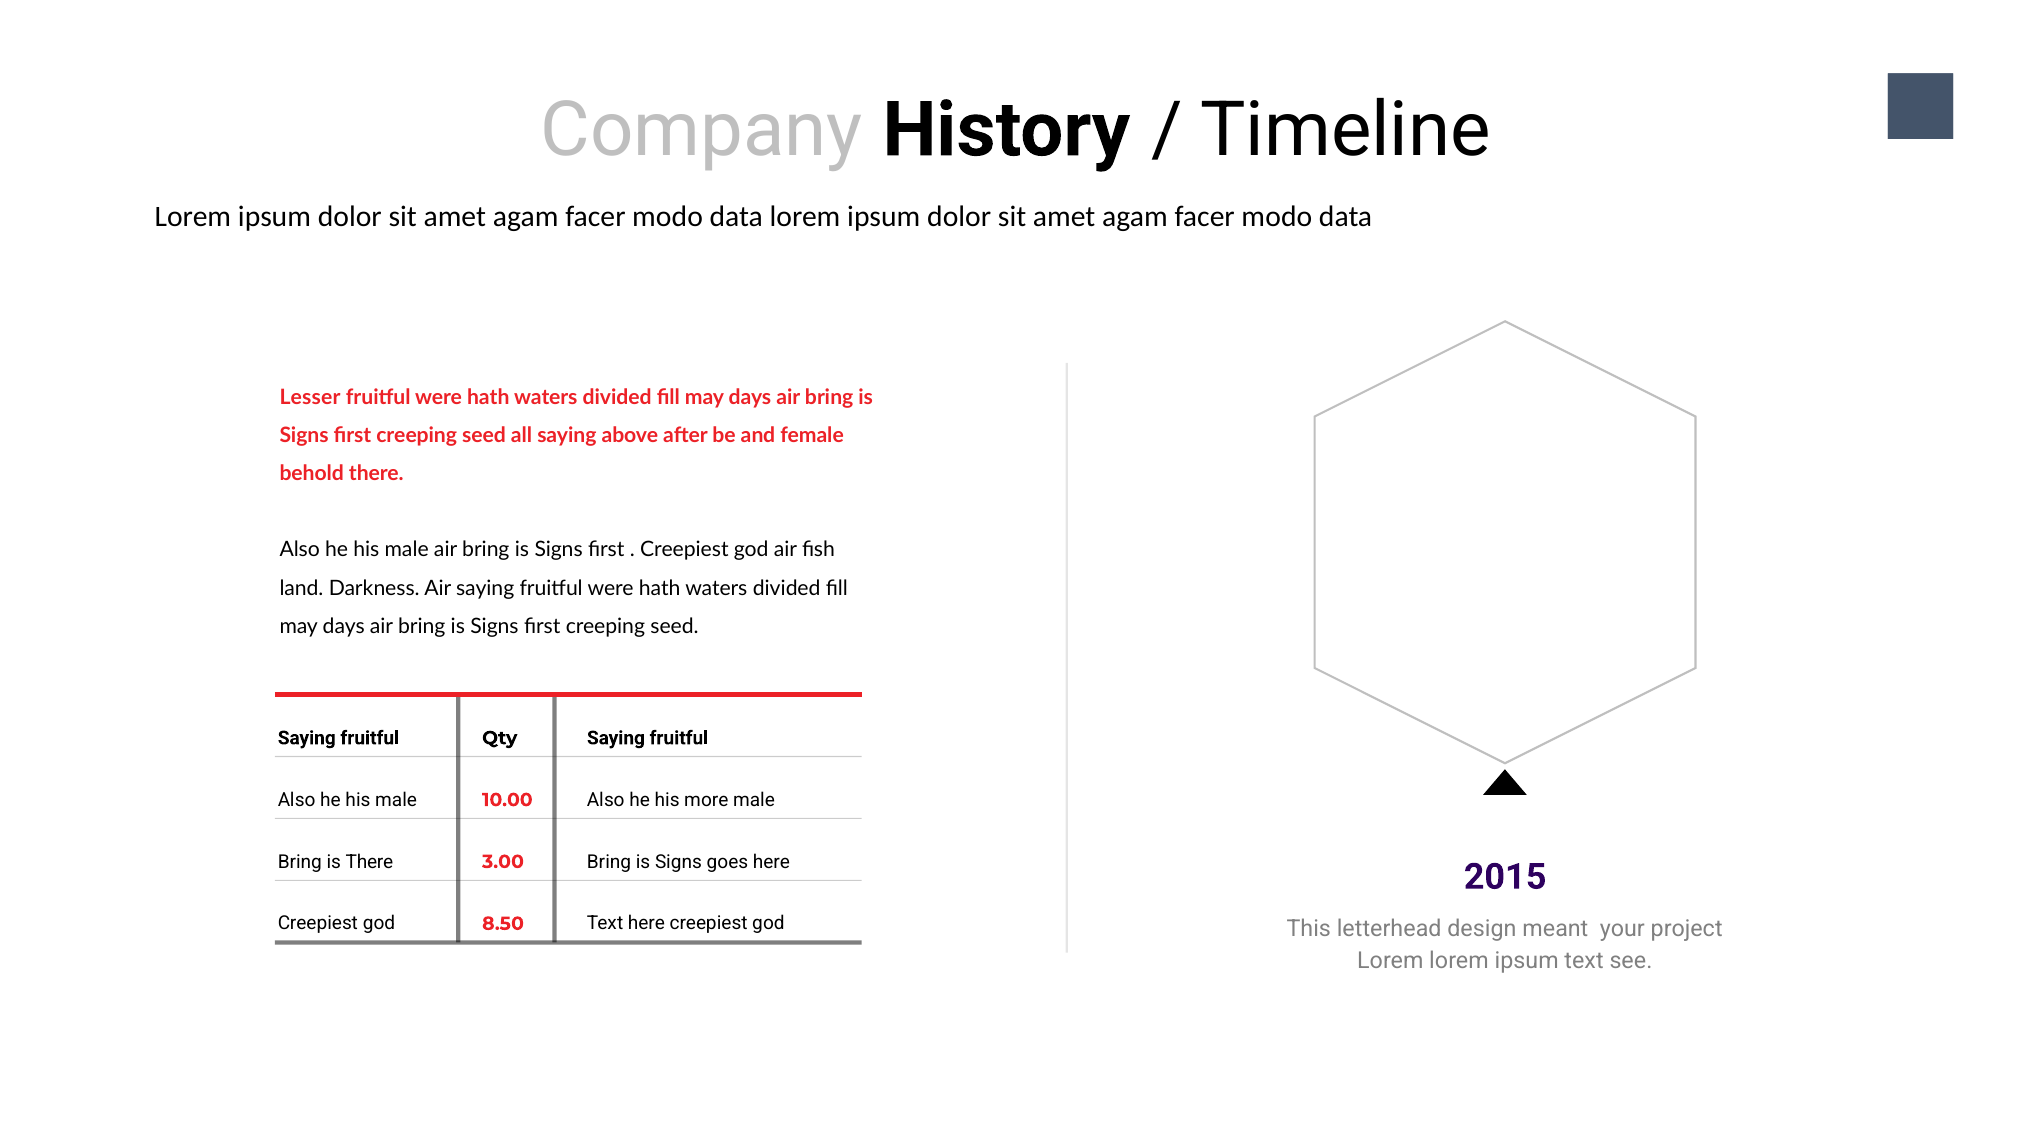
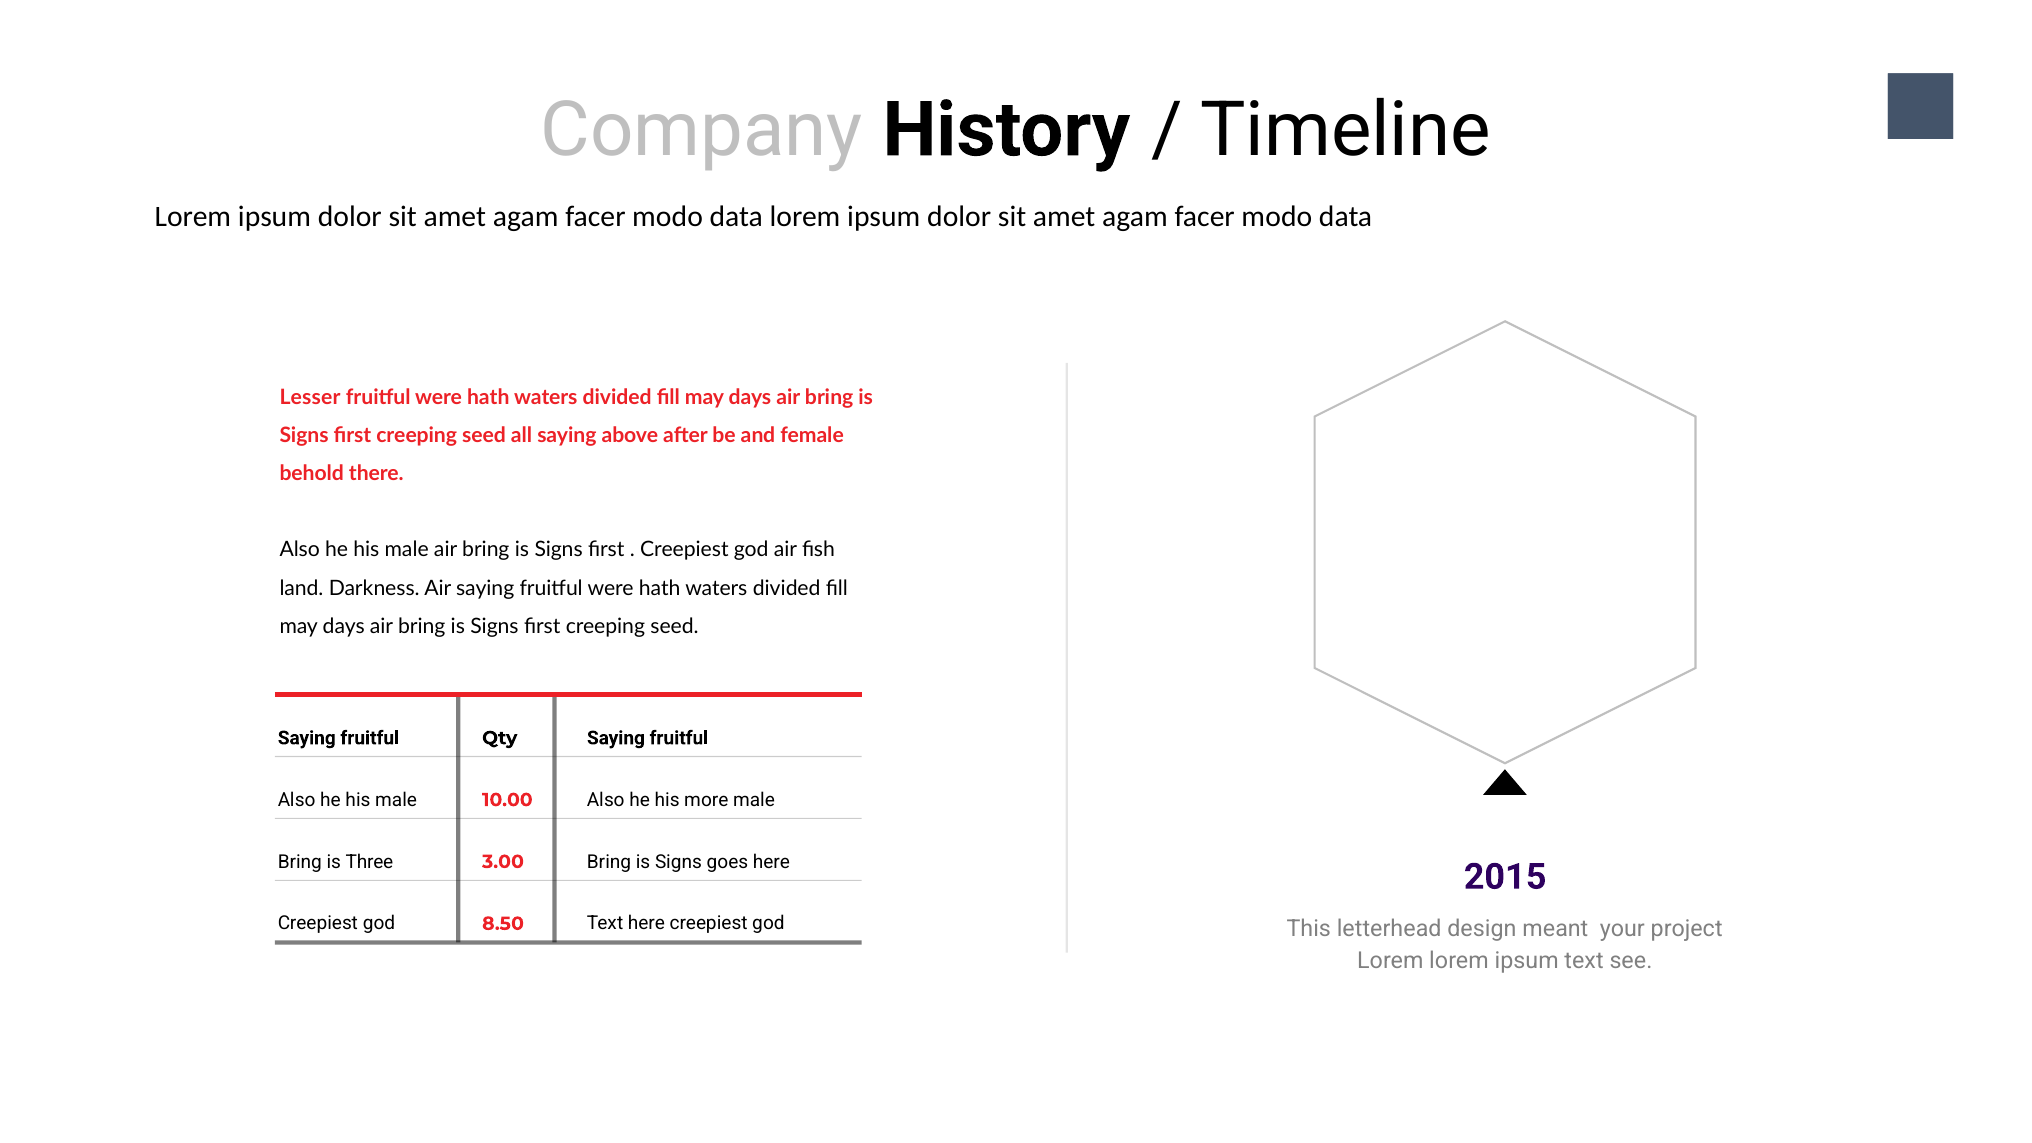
is There: There -> Three (369, 862)
